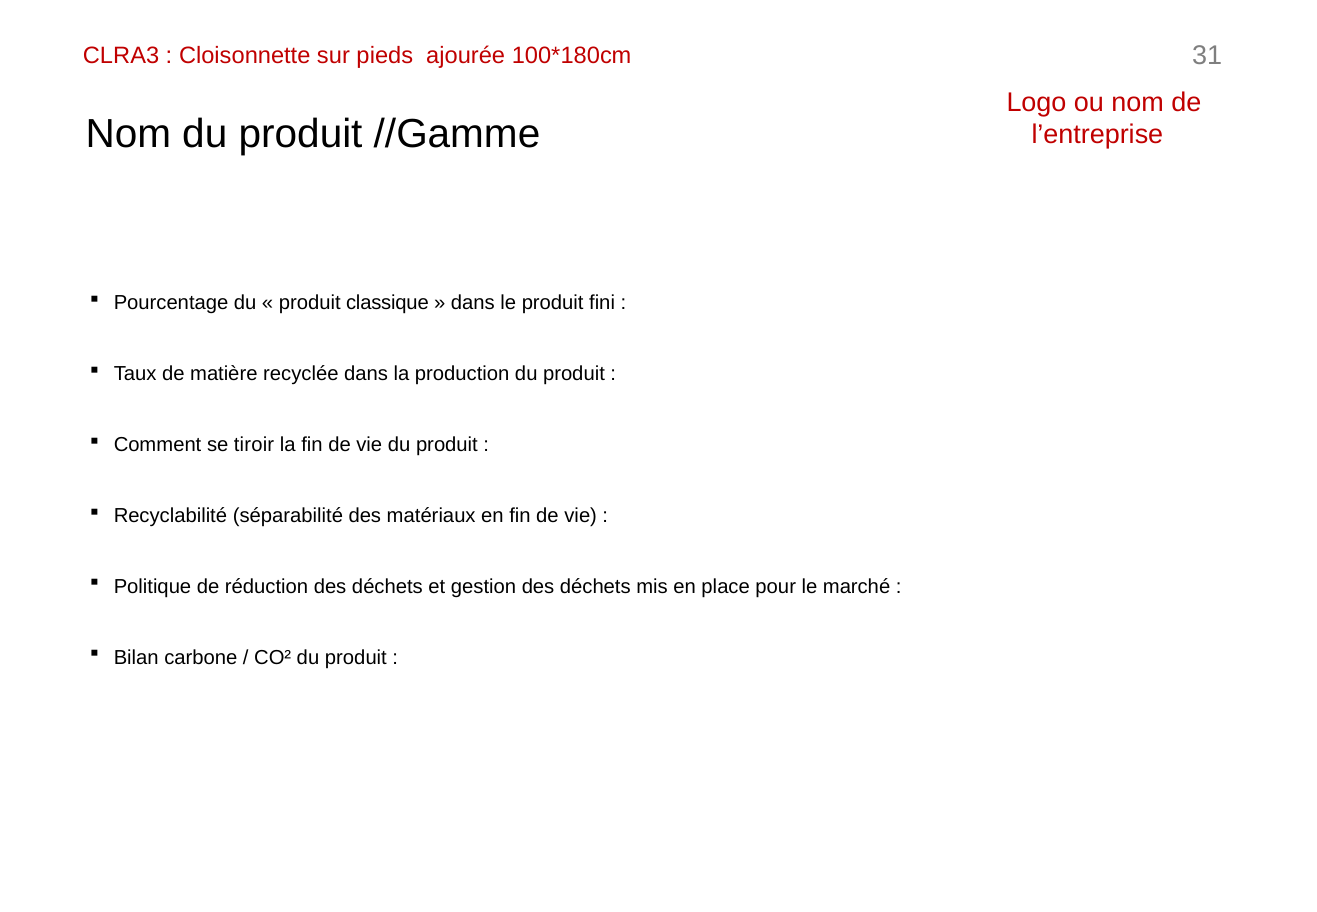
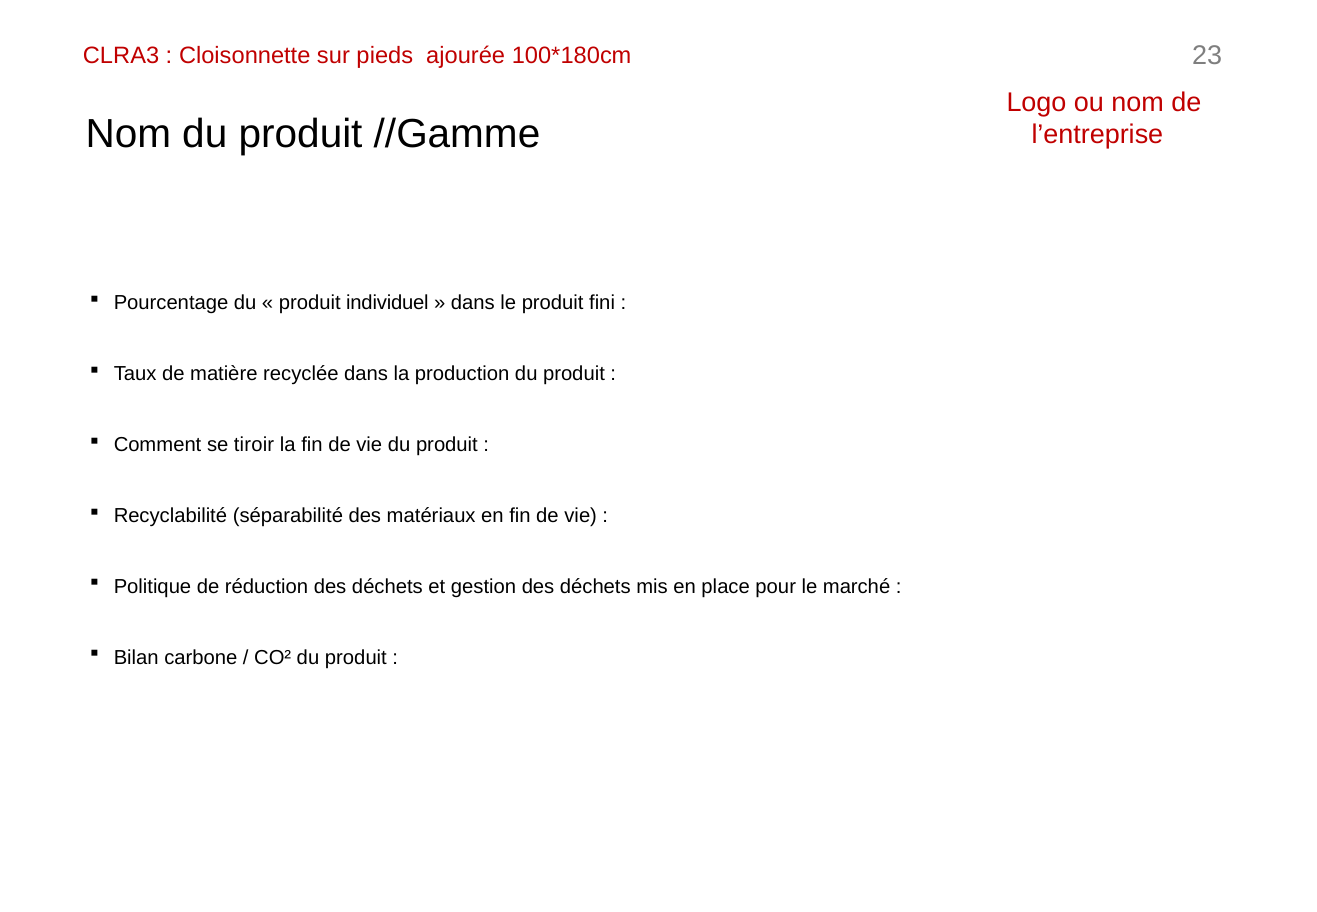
31: 31 -> 23 (1207, 56)
classique: classique -> individuel (387, 303)
